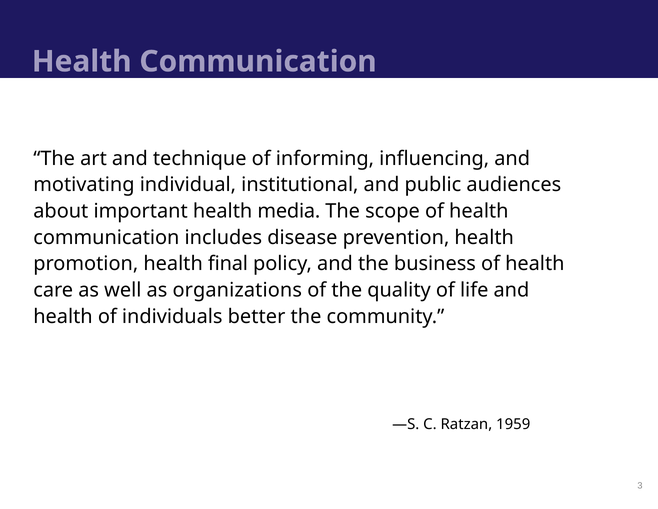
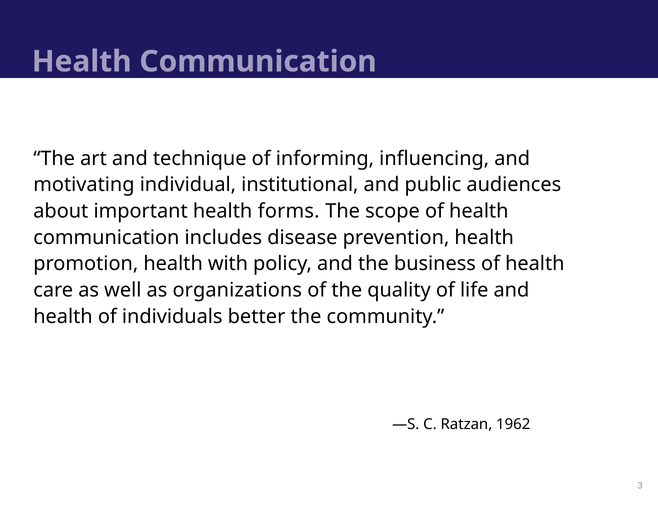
media: media -> forms (289, 211)
final: final -> with (228, 263)
1959: 1959 -> 1962 (513, 424)
